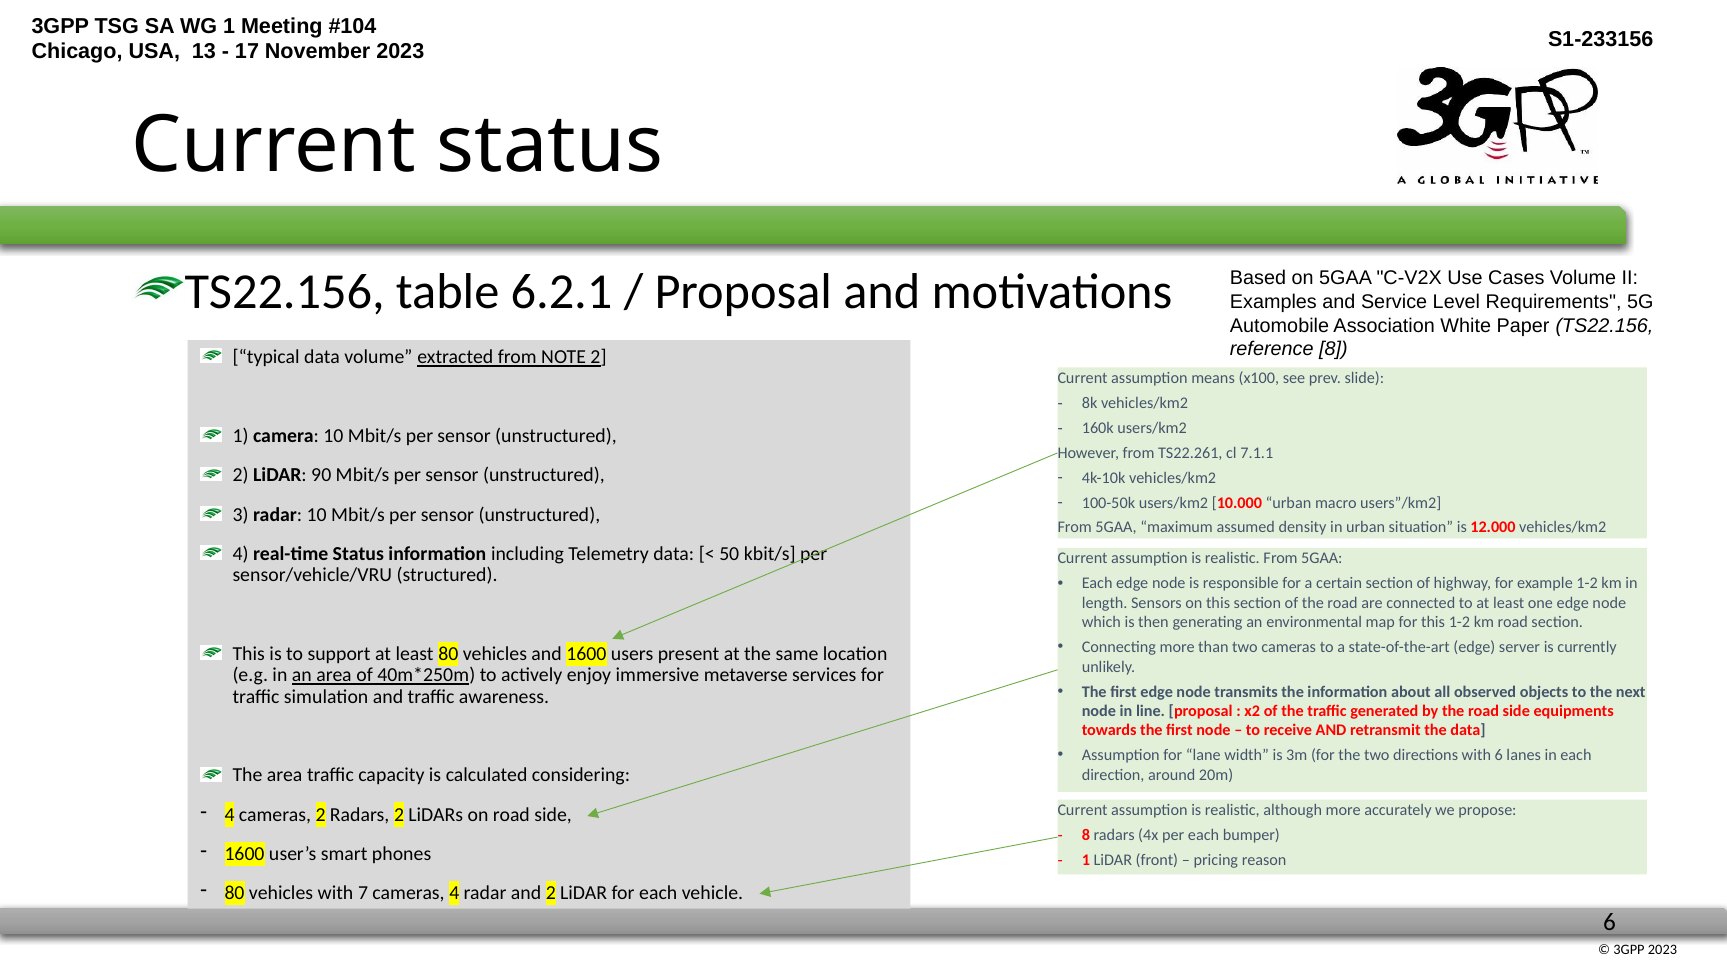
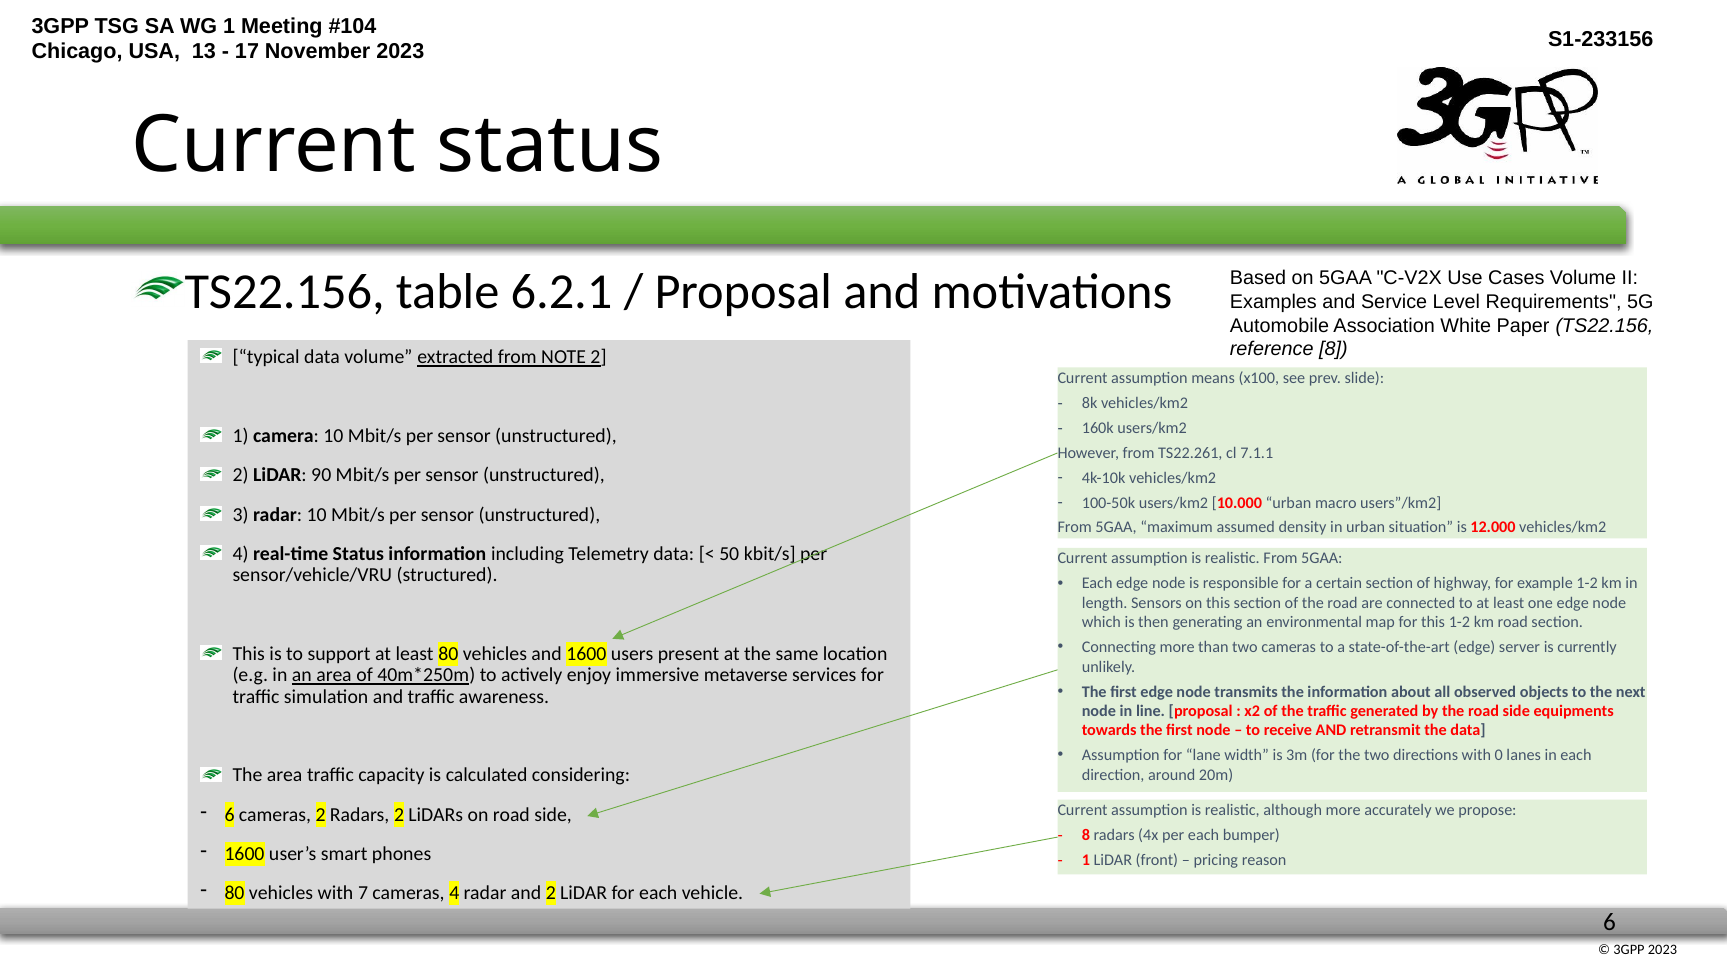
with 6: 6 -> 0 (1499, 756)
4: 4 -> 6 (230, 815)
